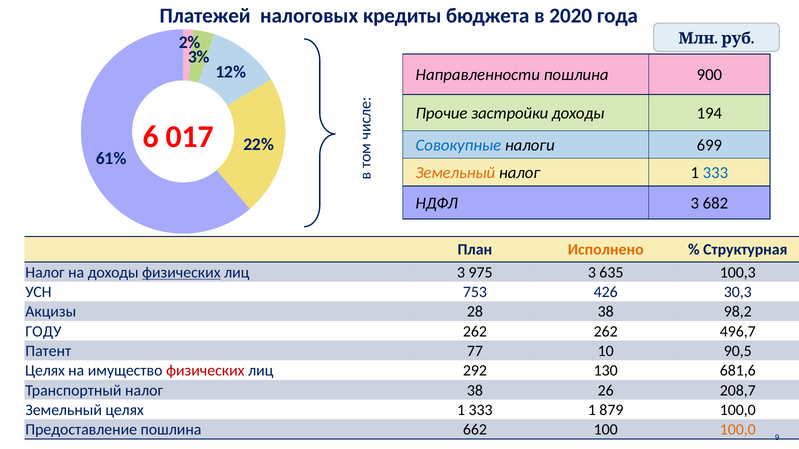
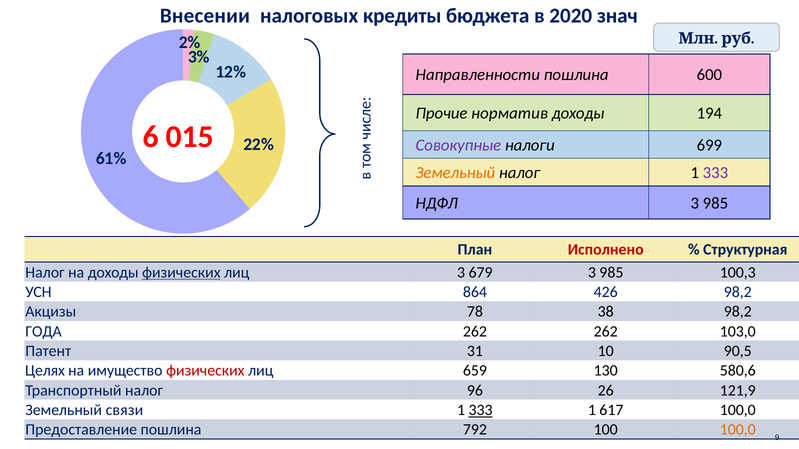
Платежей: Платежей -> Внесении (205, 16)
года: года -> знач (617, 16)
900: 900 -> 600 (709, 75)
застройки: застройки -> норматив (510, 113)
017: 017 -> 015 (190, 137)
Совокупные colour: blue -> purple (458, 145)
333 colour: blue -> purple (715, 173)
НДФЛ 3 682: 682 -> 985 (715, 203)
Исполнено colour: orange -> red (606, 250)
975: 975 -> 679 (481, 273)
635: 635 -> 985 (611, 273)
753: 753 -> 864 (475, 292)
426 30,3: 30,3 -> 98,2 (738, 292)
28: 28 -> 78 (475, 312)
ГОДУ: ГОДУ -> ГОДА (44, 332)
496,7: 496,7 -> 103,0 (738, 332)
77: 77 -> 31 (475, 351)
292: 292 -> 659 (475, 371)
681,6: 681,6 -> 580,6 (738, 371)
налог 38: 38 -> 96 (475, 391)
208,7: 208,7 -> 121,9 (738, 391)
Земельный целях: целях -> связи (124, 410)
333 underline: none -> present (481, 410)
879: 879 -> 617 (611, 410)
662: 662 -> 792 (475, 430)
